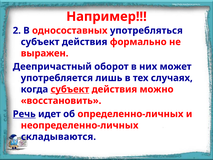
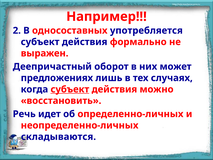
употребляться: употребляться -> употребляется (146, 30)
употребляется: употребляется -> предложениях (57, 78)
Речь underline: present -> none (24, 114)
